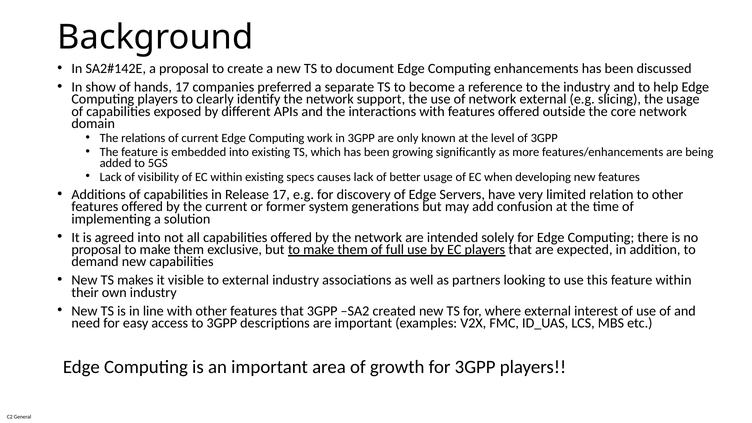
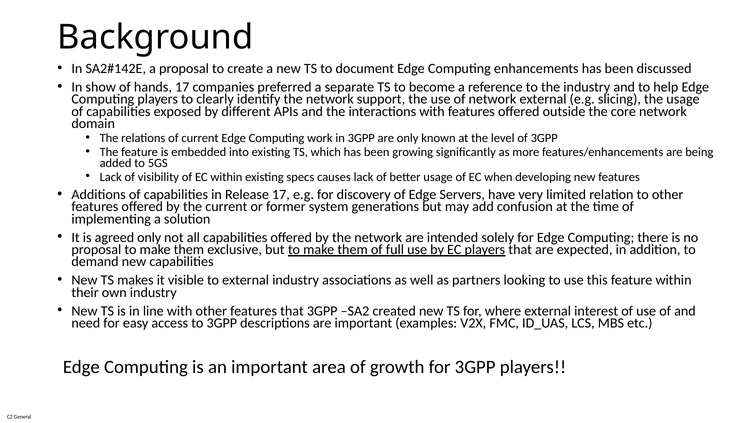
agreed into: into -> only (149, 237)
